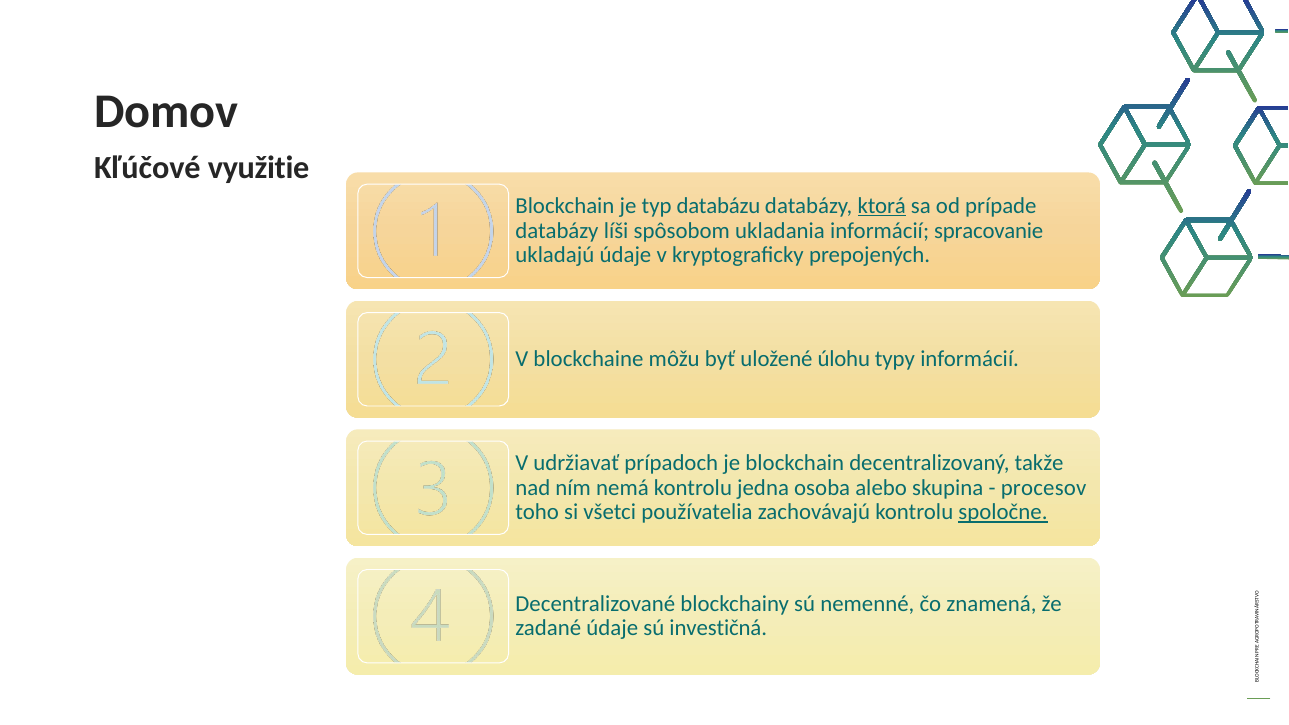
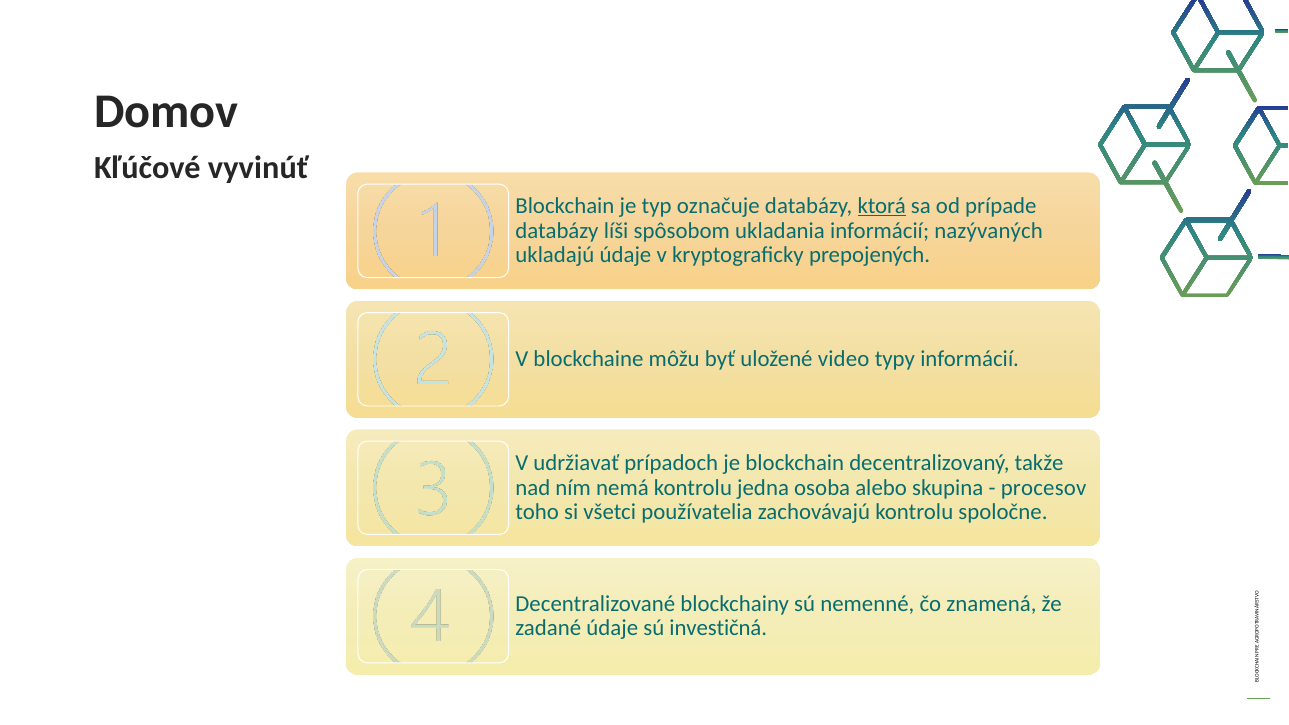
využitie: využitie -> vyvinúť (258, 168)
databázu: databázu -> označuje (718, 206)
spracovanie: spracovanie -> nazývaných (989, 231)
úlohu: úlohu -> video (844, 359)
spoločne underline: present -> none (1003, 512)
